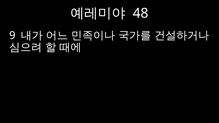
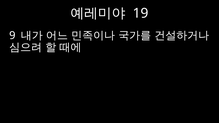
48: 48 -> 19 (141, 13)
